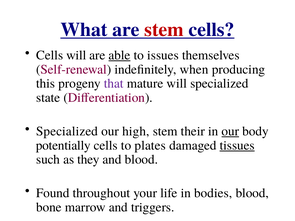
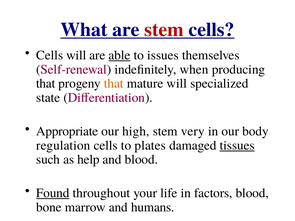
this: this -> that (46, 84)
that colour: purple -> orange (114, 84)
Specialized: Specialized -> Appropriate (67, 131)
their: their -> very (193, 131)
our underline: present -> none (230, 131)
potentially: potentially -> regulation (63, 145)
they: they -> help (88, 160)
Found underline: none -> present (53, 193)
bodies: bodies -> factors (213, 193)
triggers: triggers -> humans (153, 207)
